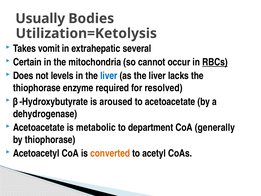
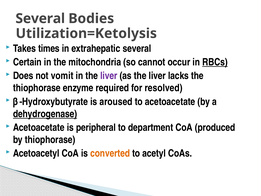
Usually: Usually -> Several (40, 19)
vomit: vomit -> times (49, 48)
levels: levels -> vomit (62, 76)
liver colour: blue -> purple (109, 76)
dehydrogenase underline: none -> present (45, 114)
metabolic: metabolic -> peripheral (96, 127)
generally: generally -> produced (215, 127)
